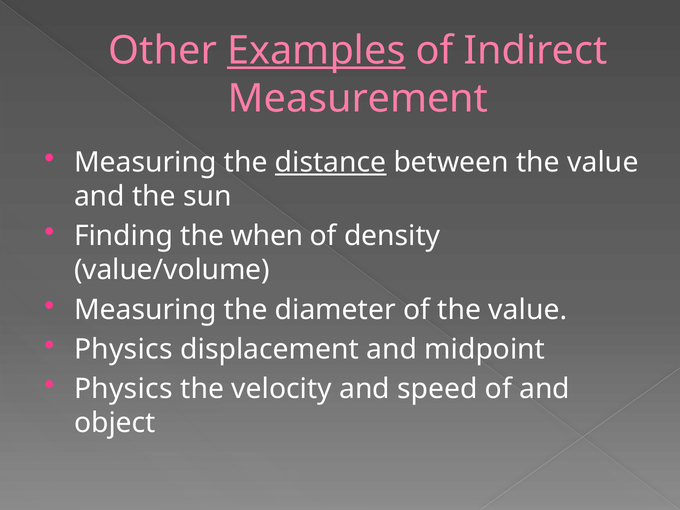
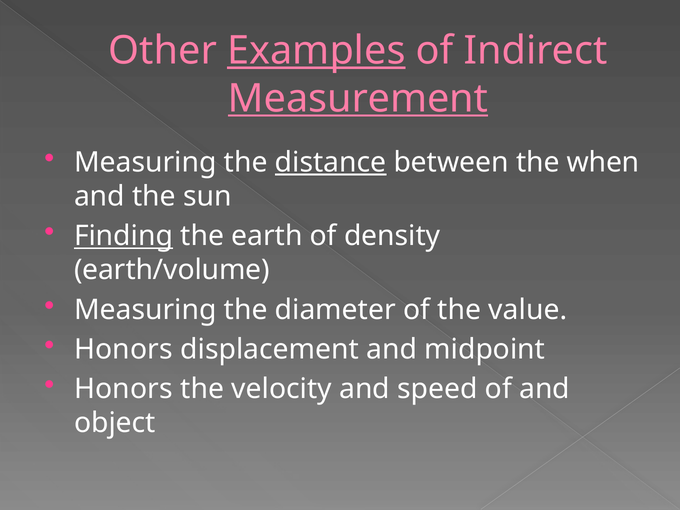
Measurement underline: none -> present (358, 98)
between the value: value -> when (603, 162)
Finding underline: none -> present (124, 236)
when: when -> earth (267, 236)
value/volume: value/volume -> earth/volume (172, 270)
Physics: Physics -> Honors (123, 349)
Physics: Physics -> Honors (123, 389)
